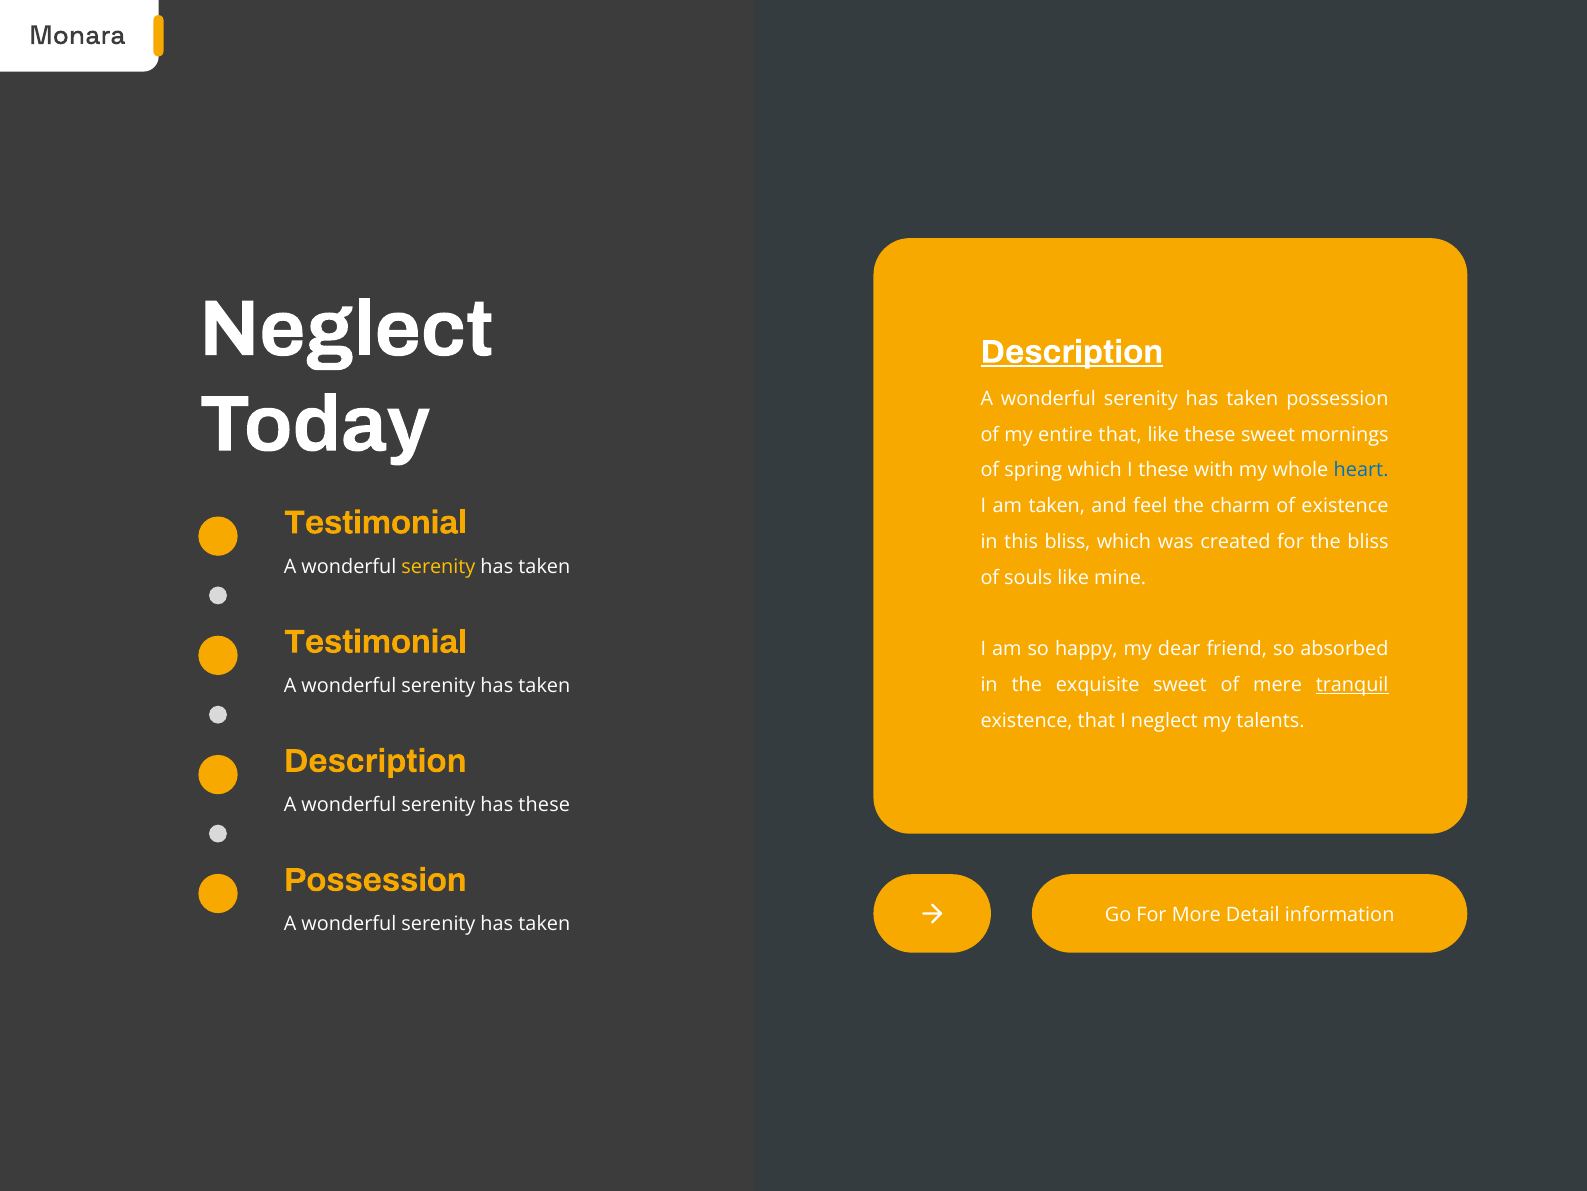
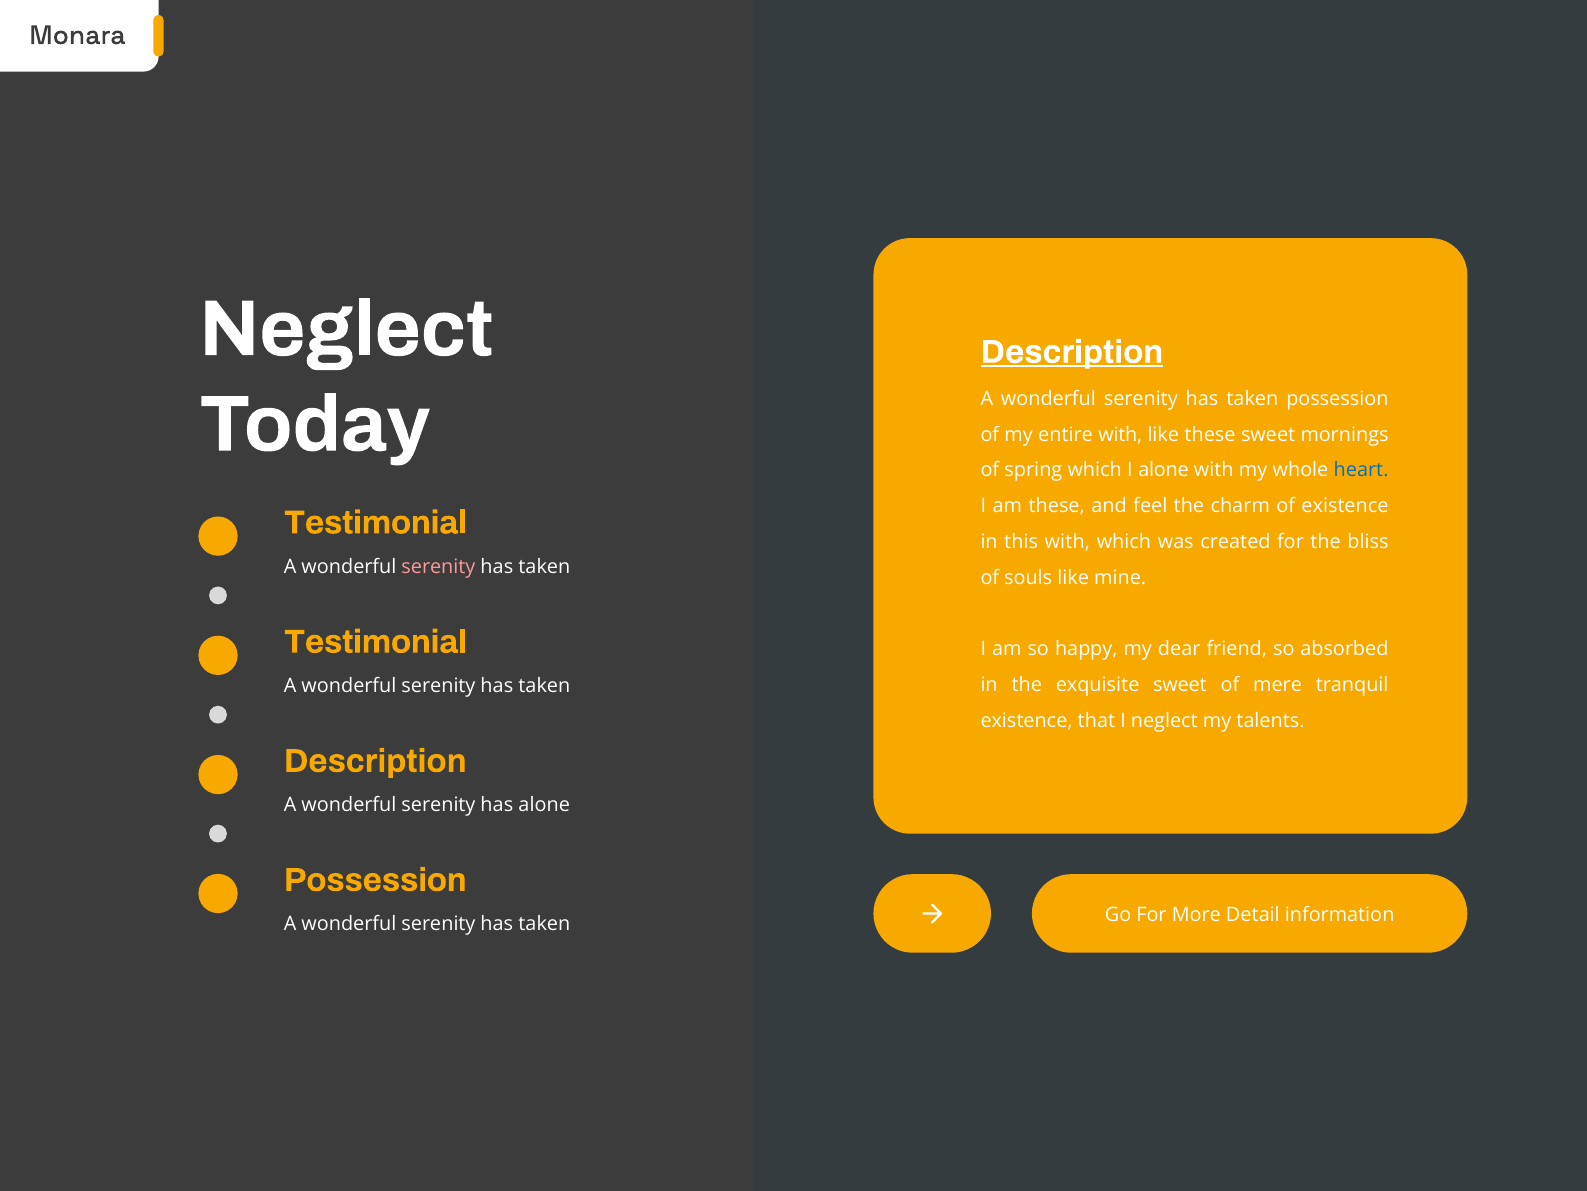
entire that: that -> with (1120, 434)
I these: these -> alone (1164, 470)
am taken: taken -> these (1057, 506)
this bliss: bliss -> with (1067, 542)
serenity colour: yellow -> pink (438, 566)
tranquil underline: present -> none (1352, 685)
has these: these -> alone (544, 805)
